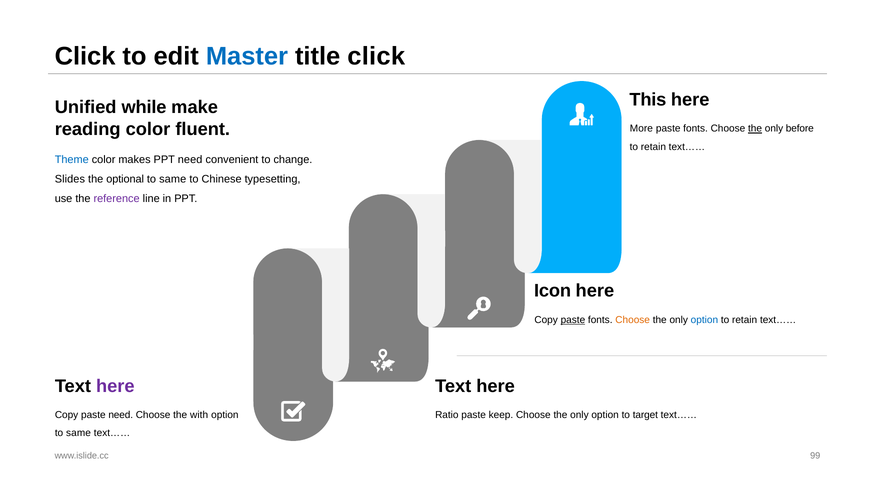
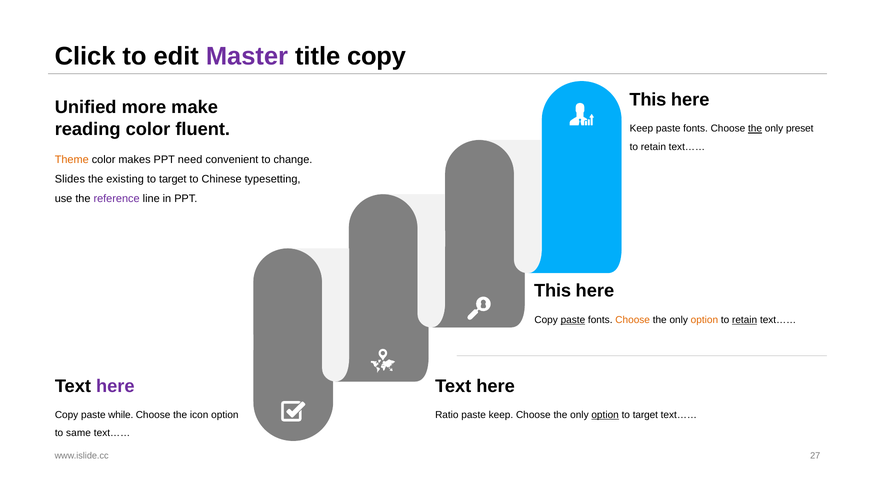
Master colour: blue -> purple (247, 57)
title click: click -> copy (376, 57)
while: while -> more (144, 107)
More: More -> Keep (641, 129)
before: before -> preset (800, 129)
Theme colour: blue -> orange (72, 159)
optional: optional -> existing (125, 179)
same: same -> target (173, 179)
Icon: Icon -> This (553, 291)
option colour: blue -> orange (704, 320)
retain underline: none -> present (745, 320)
paste need: need -> while (121, 415)
with: with -> icon (199, 415)
option underline: none -> present (605, 415)
99: 99 -> 27 (815, 456)
